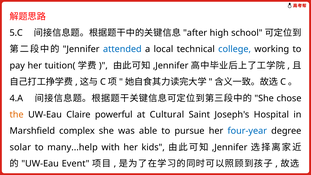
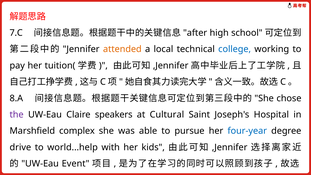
5.C: 5.C -> 7.C (16, 33)
attended colour: blue -> orange (122, 49)
4.A: 4.A -> 8.A (16, 98)
the colour: orange -> purple (17, 115)
powerful: powerful -> speakers (114, 115)
solar: solar -> drive (20, 147)
many...help: many...help -> world...help (73, 147)
